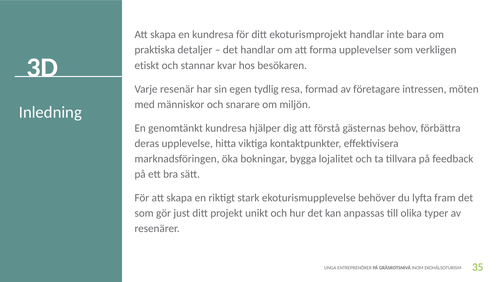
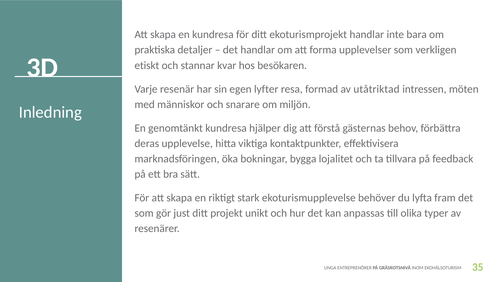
tydlig: tydlig -> lyfter (266, 89)
företagare: företagare -> utåtriktad (377, 89)
